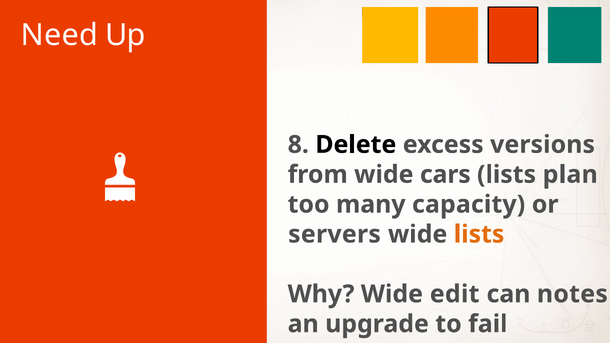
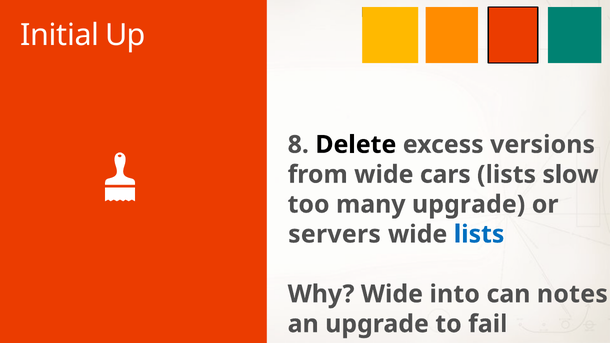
Need: Need -> Initial (60, 35)
plan: plan -> slow (570, 175)
many capacity: capacity -> upgrade (469, 204)
lists colour: orange -> blue (479, 234)
edit: edit -> into (455, 294)
